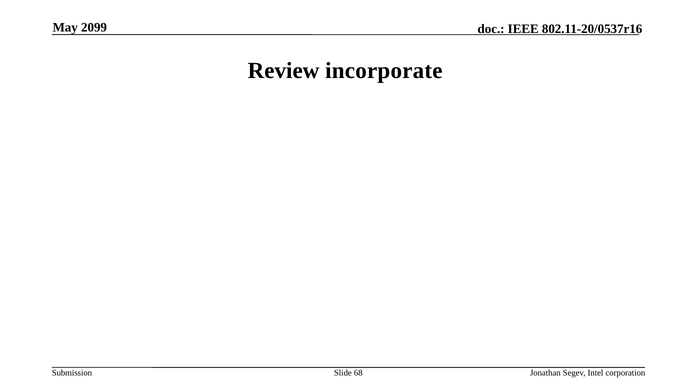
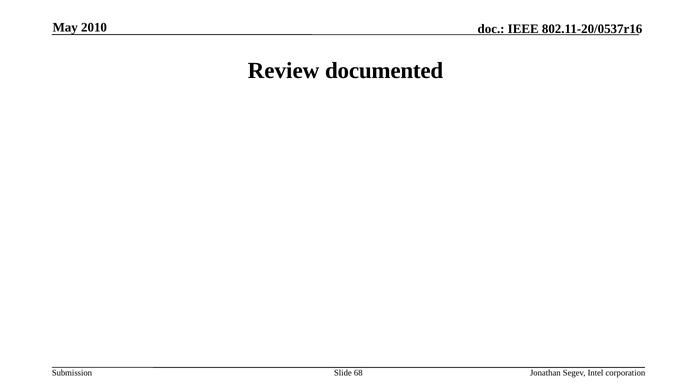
2099: 2099 -> 2010 (94, 27)
incorporate: incorporate -> documented (384, 71)
